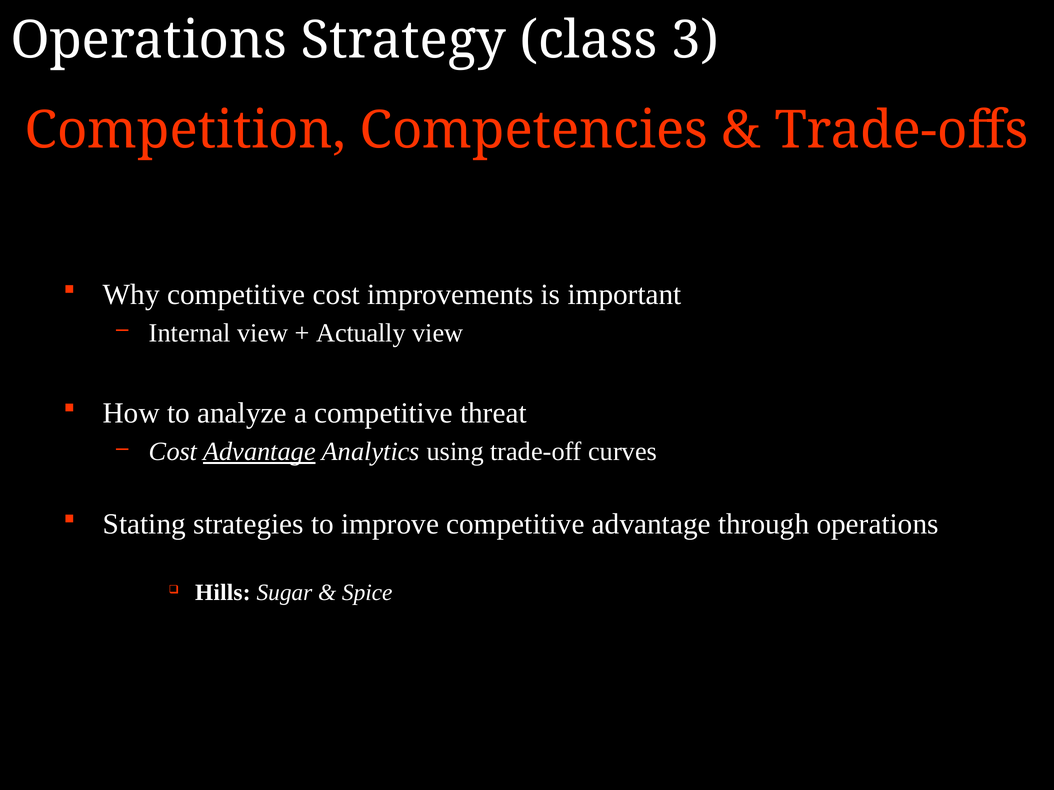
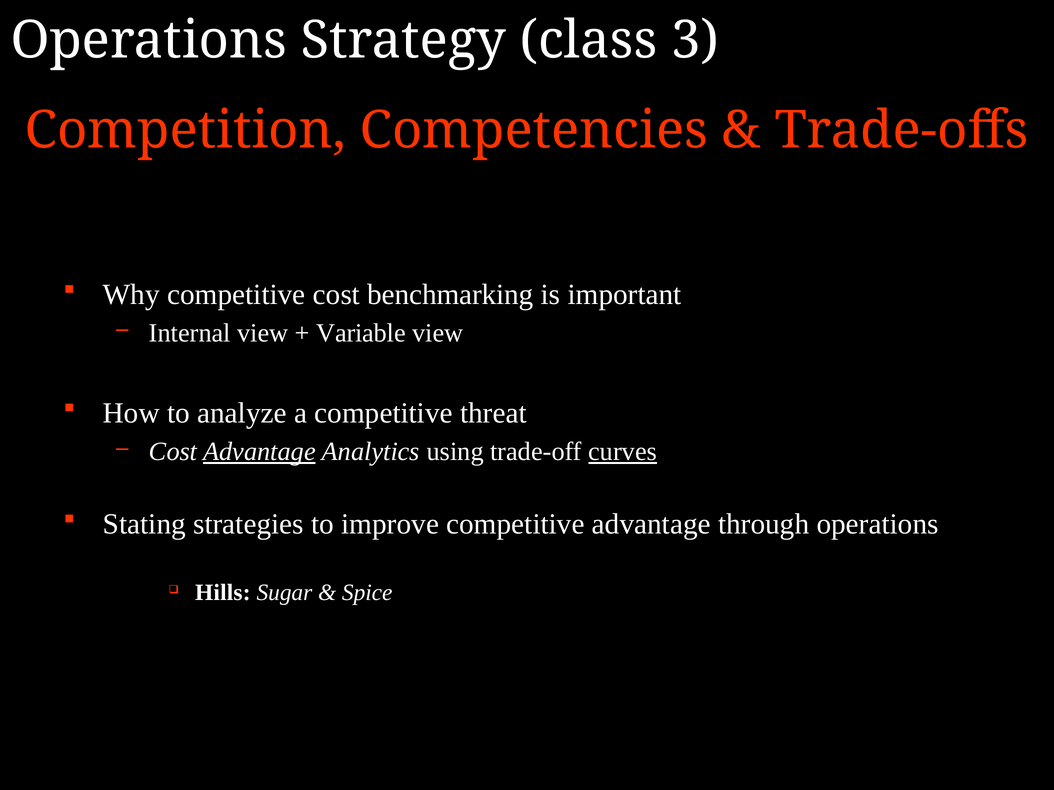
improvements: improvements -> benchmarking (450, 295)
Actually: Actually -> Variable (361, 333)
curves underline: none -> present (623, 452)
